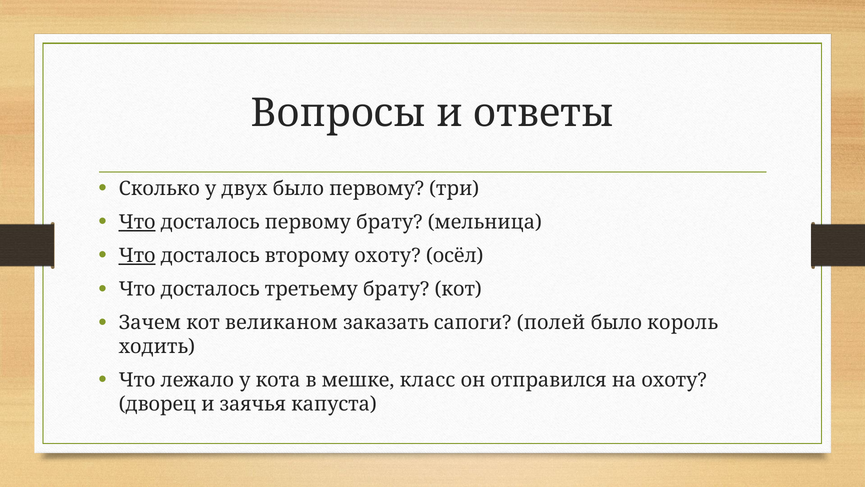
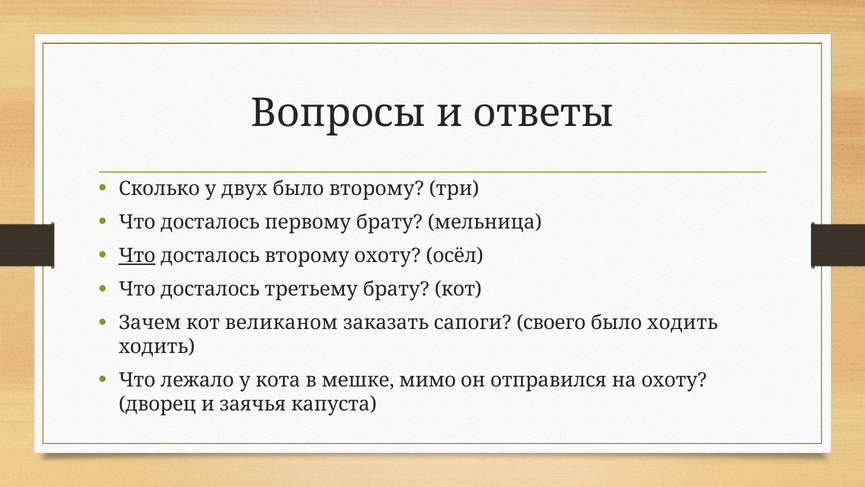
было первому: первому -> второму (377, 189)
Что underline: present -> none (137, 222)
полей: полей -> своего (551, 323)
было король: король -> ходить (683, 323)
класс: класс -> мимо (428, 380)
